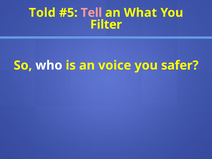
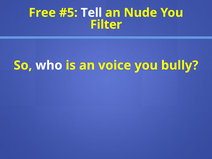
Told: Told -> Free (42, 13)
Tell colour: pink -> white (91, 13)
What: What -> Nude (140, 13)
safer: safer -> bully (180, 65)
